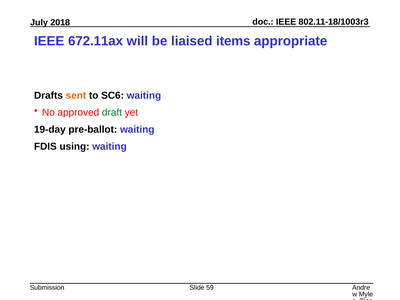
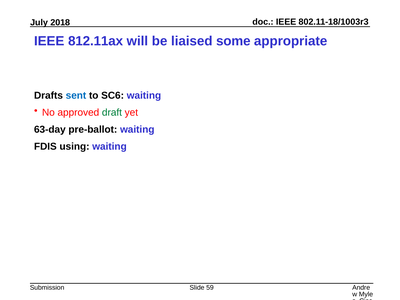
672.11ax: 672.11ax -> 812.11ax (96, 41)
items: items -> some (233, 41)
sent colour: orange -> blue (76, 95)
19-day: 19-day -> 63-day (50, 129)
